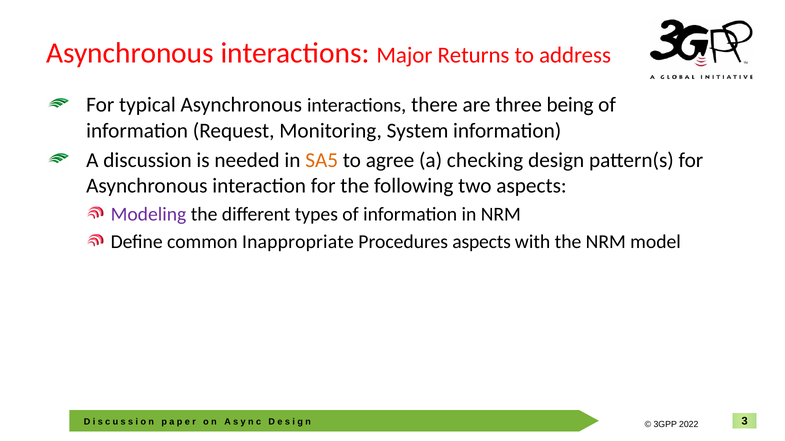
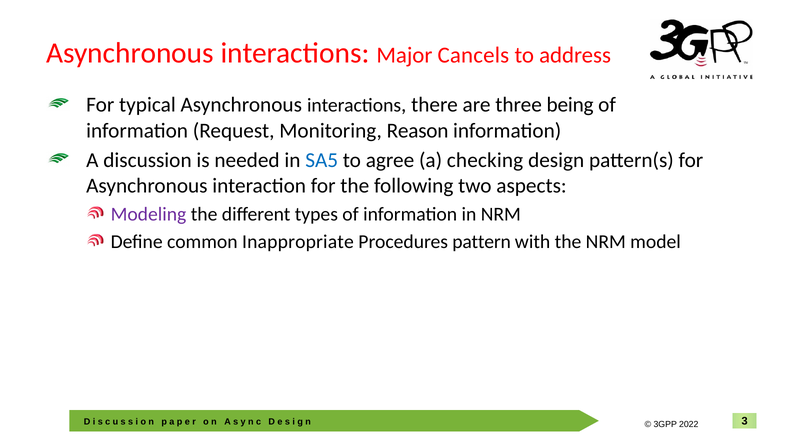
Returns: Returns -> Cancels (473, 55)
System: System -> Reason (418, 131)
SA5 colour: orange -> blue (322, 160)
Procedures aspects: aspects -> pattern (482, 242)
